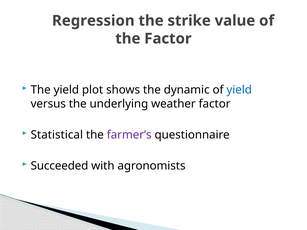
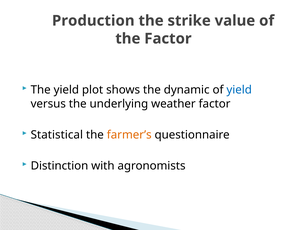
Regression: Regression -> Production (93, 21)
farmer’s colour: purple -> orange (129, 135)
Succeeded: Succeeded -> Distinction (59, 166)
